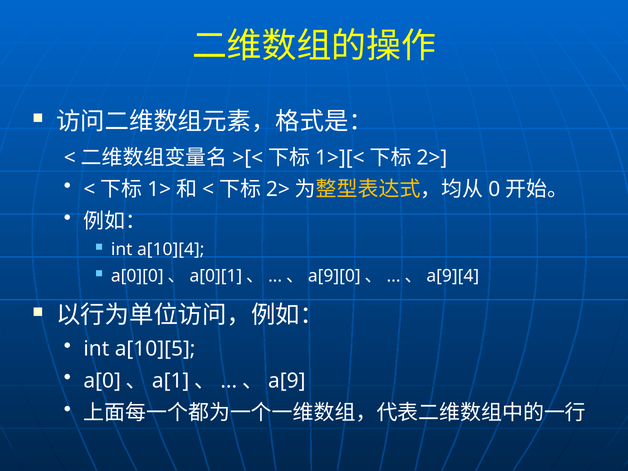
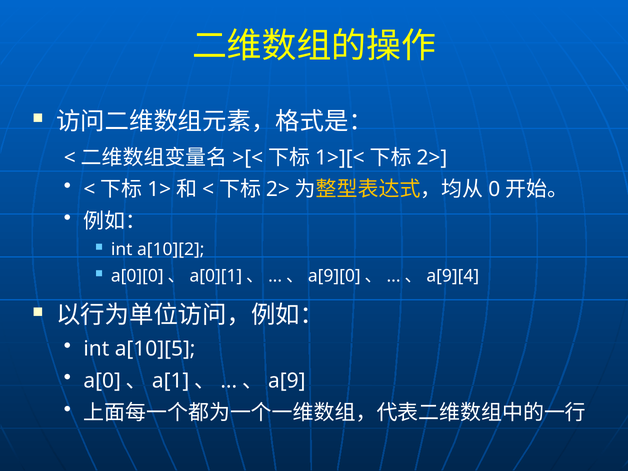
a[10][4: a[10][4 -> a[10][2 (171, 250)
